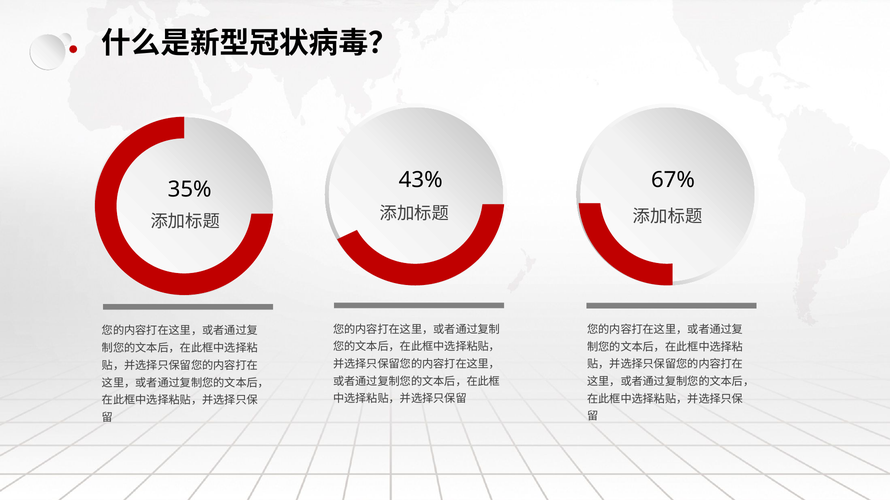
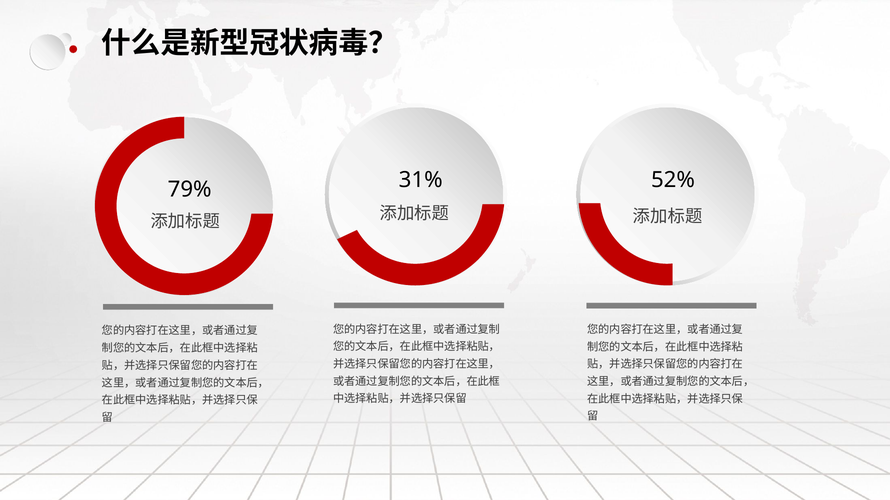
43%: 43% -> 31% (421, 180)
67%: 67% -> 52% (673, 180)
35%: 35% -> 79% (190, 190)
